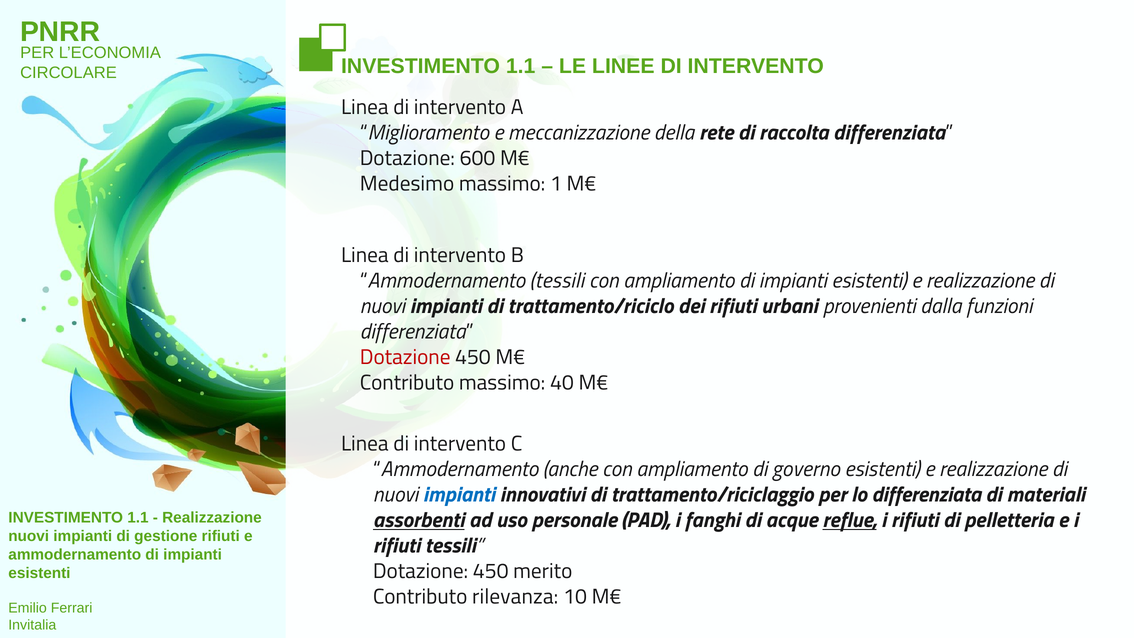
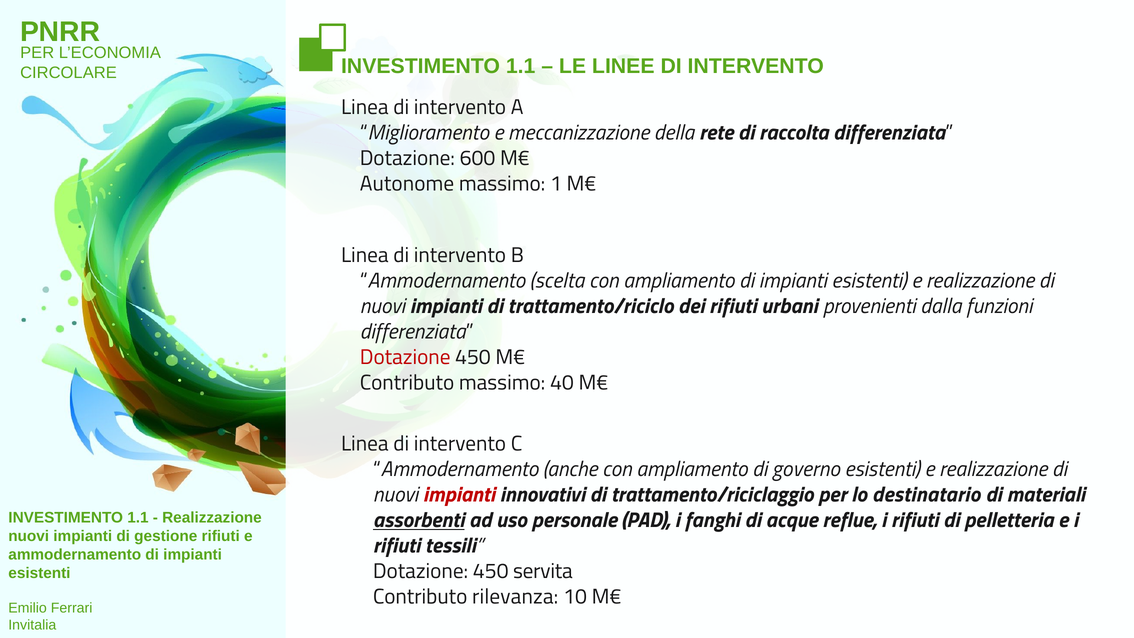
Medesimo: Medesimo -> Autonome (407, 184)
Ammodernamento tessili: tessili -> scelta (557, 280)
impianti colour: blue -> red (459, 495)
lo differenziata: differenziata -> destinatario (926, 495)
reflue underline: present -> none (849, 520)
merito: merito -> servita (543, 571)
